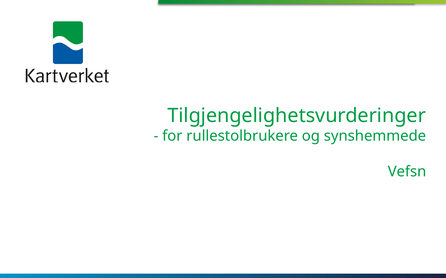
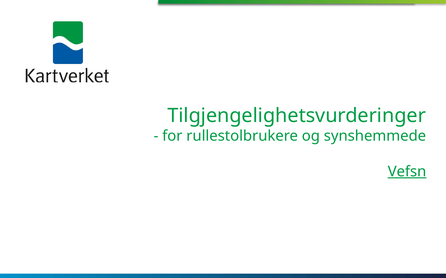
Vefsn underline: none -> present (407, 172)
